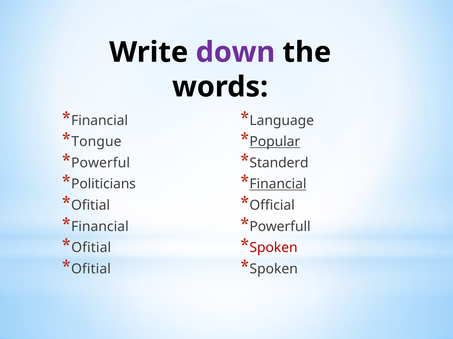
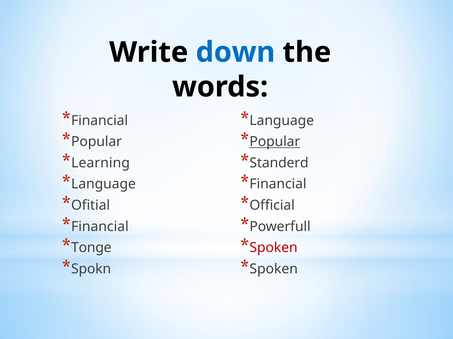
down colour: purple -> blue (235, 52)
Tongue: Tongue -> Popular (97, 142)
Powerful: Powerful -> Learning (101, 163)
Politicians: Politicians -> Language (103, 184)
Financial underline: present -> none (278, 184)
Ofitial: Ofitial -> Tonge (91, 248)
Ofitial: Ofitial -> Spokn (91, 269)
